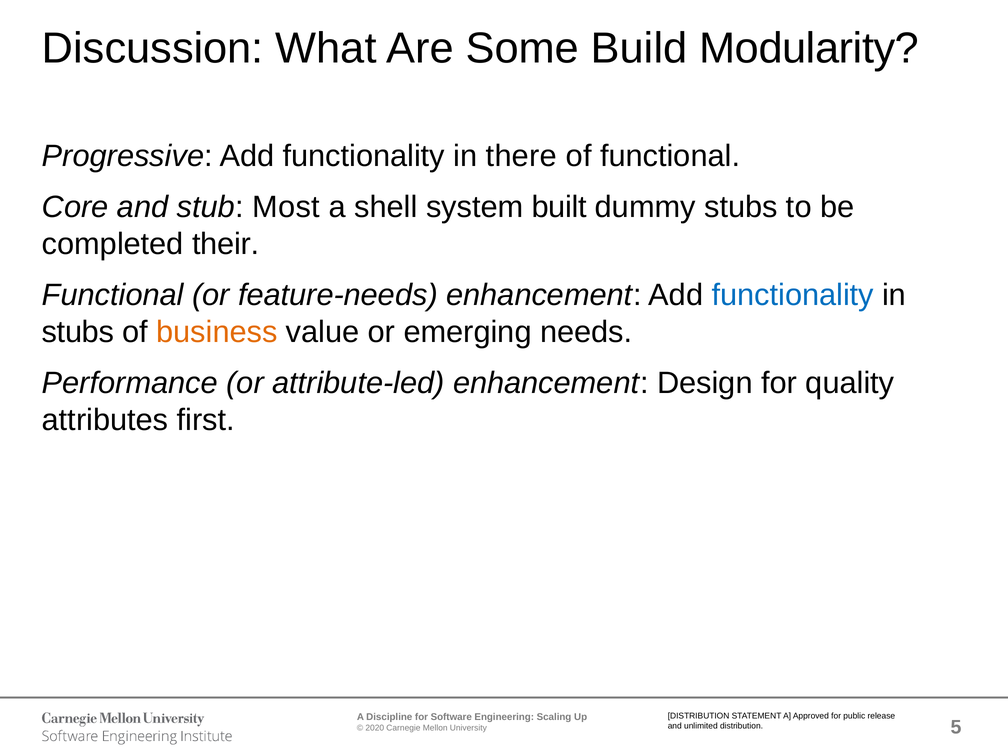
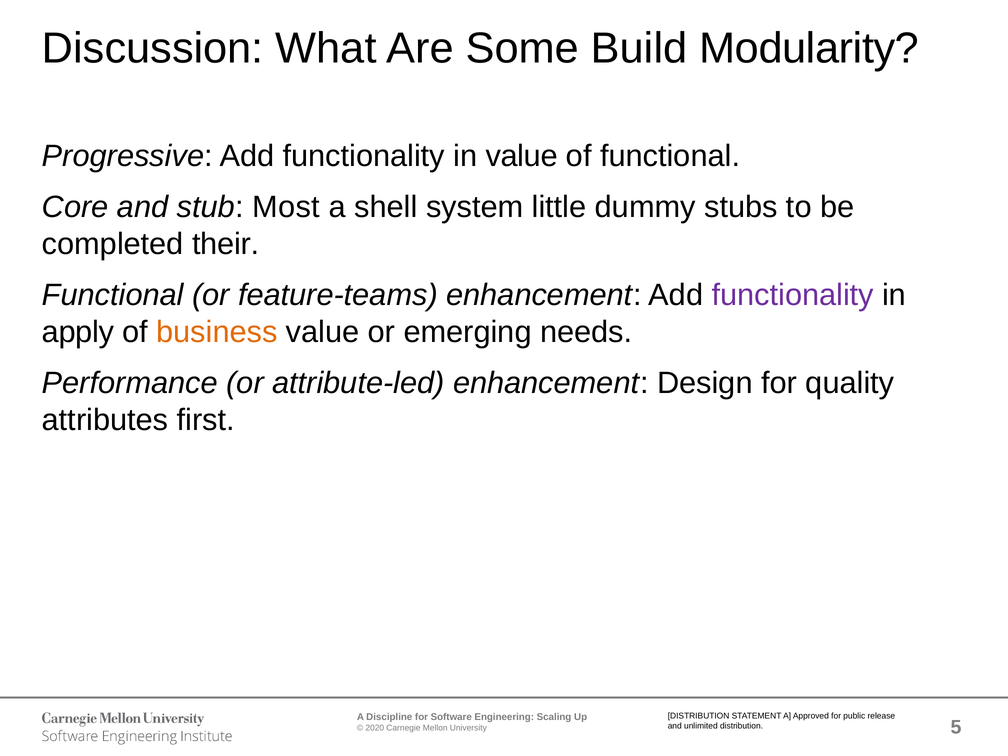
in there: there -> value (522, 156)
built: built -> little (559, 207)
feature-needs: feature-needs -> feature-teams (338, 295)
functionality colour: blue -> purple (793, 295)
stubs: stubs -> apply (78, 332)
